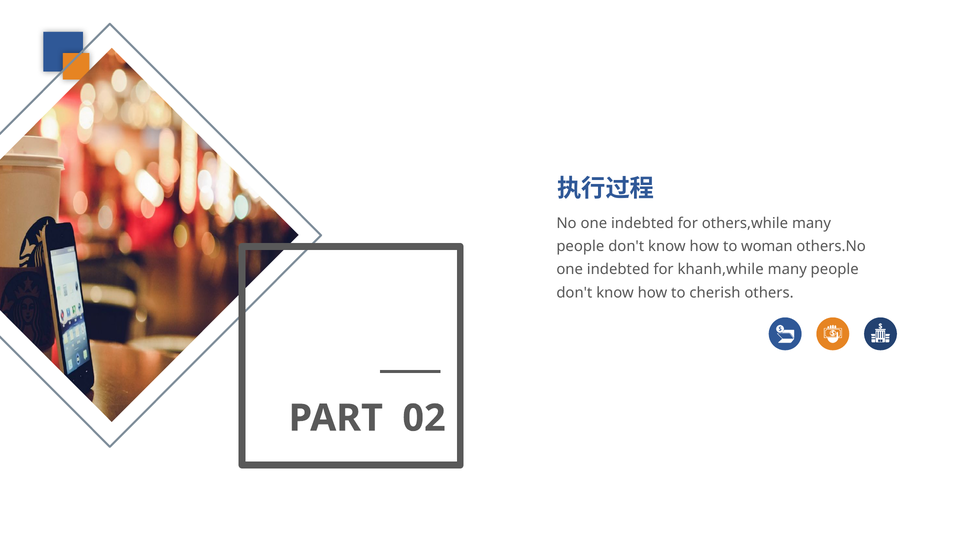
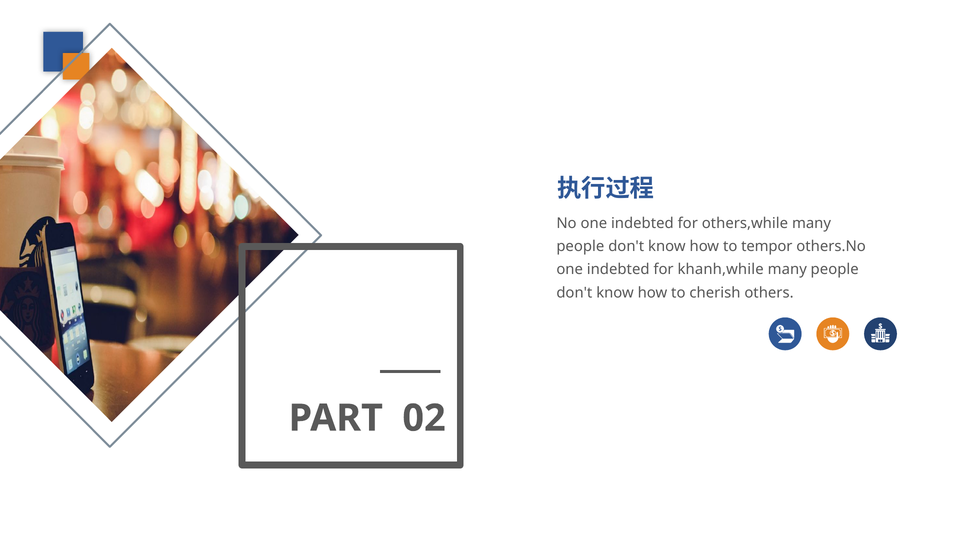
woman: woman -> tempor (767, 246)
